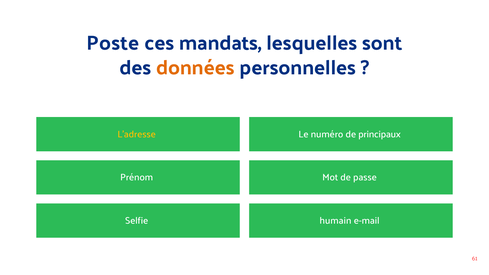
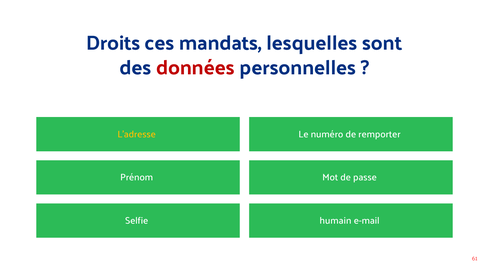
Poste: Poste -> Droits (113, 43)
données colour: orange -> red (195, 68)
principaux: principaux -> remporter (379, 134)
